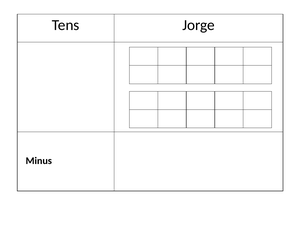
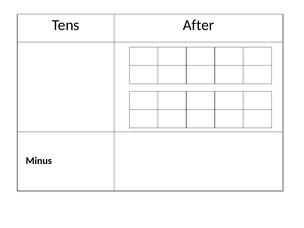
Jorge: Jorge -> After (199, 25)
